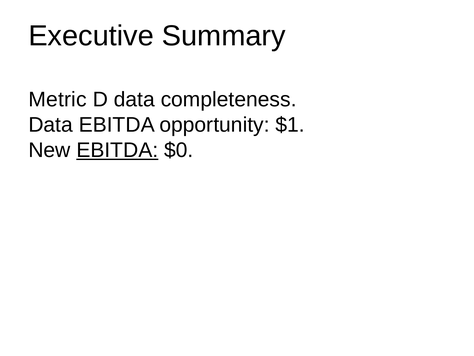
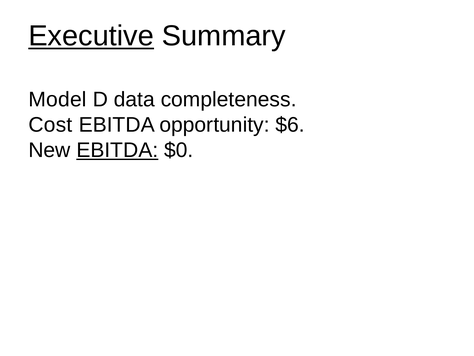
Executive underline: none -> present (91, 36)
Metric: Metric -> Model (58, 99)
Data: Data -> Cost (50, 125)
$1: $1 -> $6 (290, 125)
